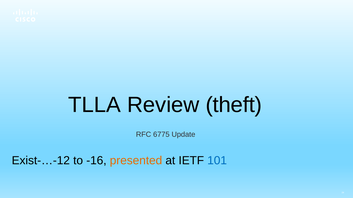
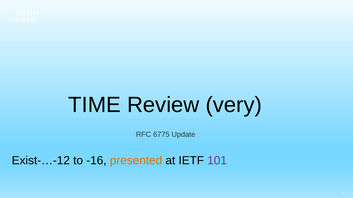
TLLA: TLLA -> TIME (95, 105)
theft: theft -> very (234, 105)
101 colour: blue -> purple (217, 161)
